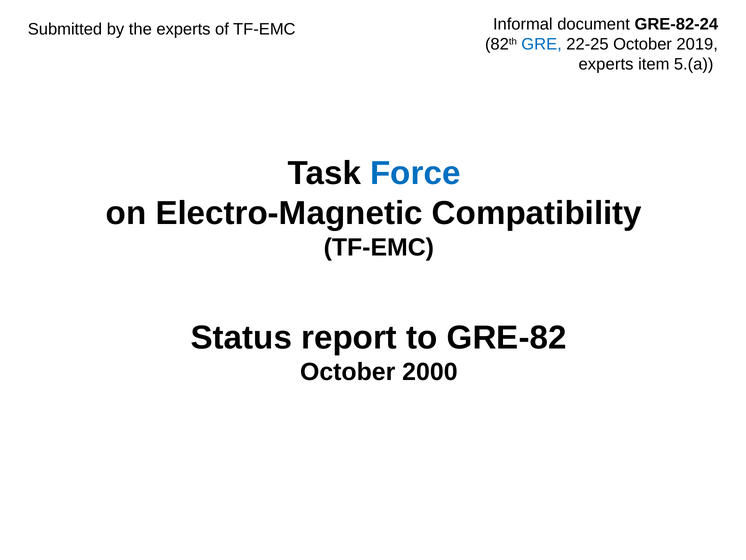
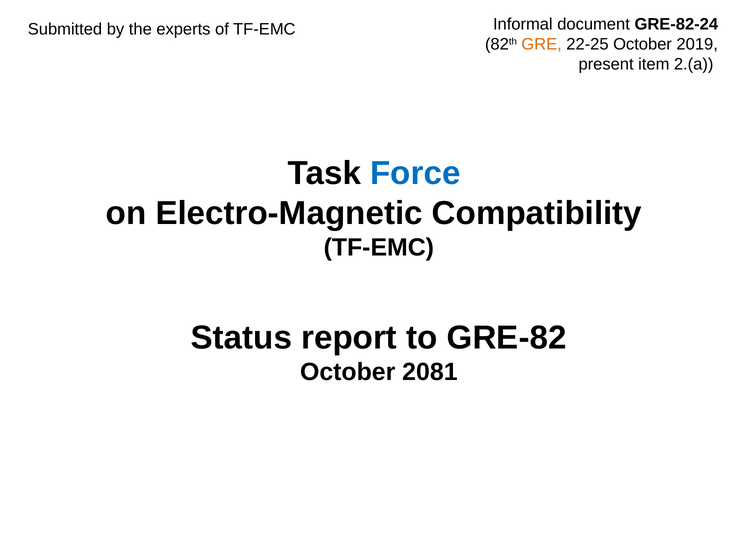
GRE colour: blue -> orange (542, 44)
experts: experts -> present (606, 64)
5.(a: 5.(a -> 2.(a (694, 64)
2000: 2000 -> 2081 (430, 372)
